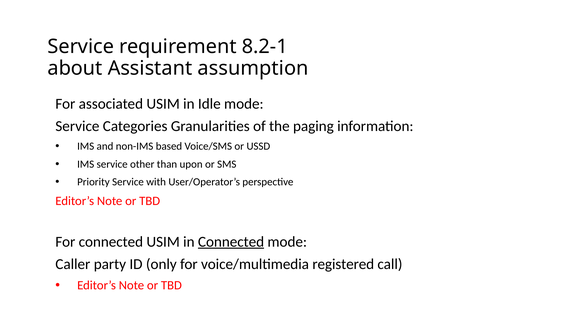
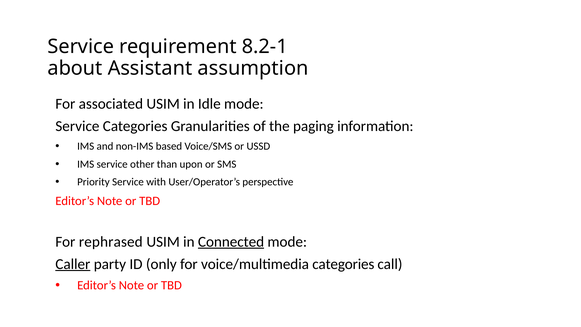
For connected: connected -> rephrased (111, 242)
Caller underline: none -> present (73, 264)
voice/multimedia registered: registered -> categories (343, 264)
